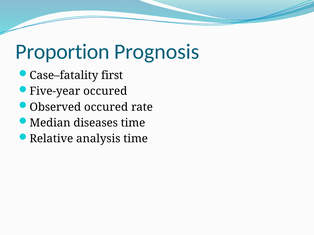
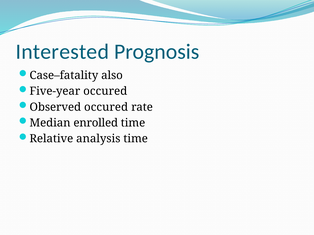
Proportion: Proportion -> Interested (62, 52)
first: first -> also (112, 76)
diseases: diseases -> enrolled (96, 123)
